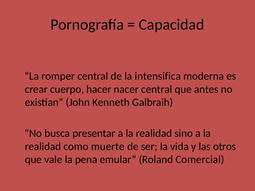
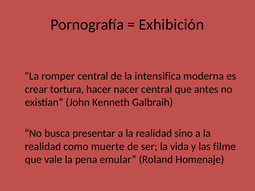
Capacidad: Capacidad -> Exhibición (171, 25)
cuerpo: cuerpo -> tortura (67, 89)
otros: otros -> filme (225, 147)
Comercial: Comercial -> Homenaje (200, 160)
